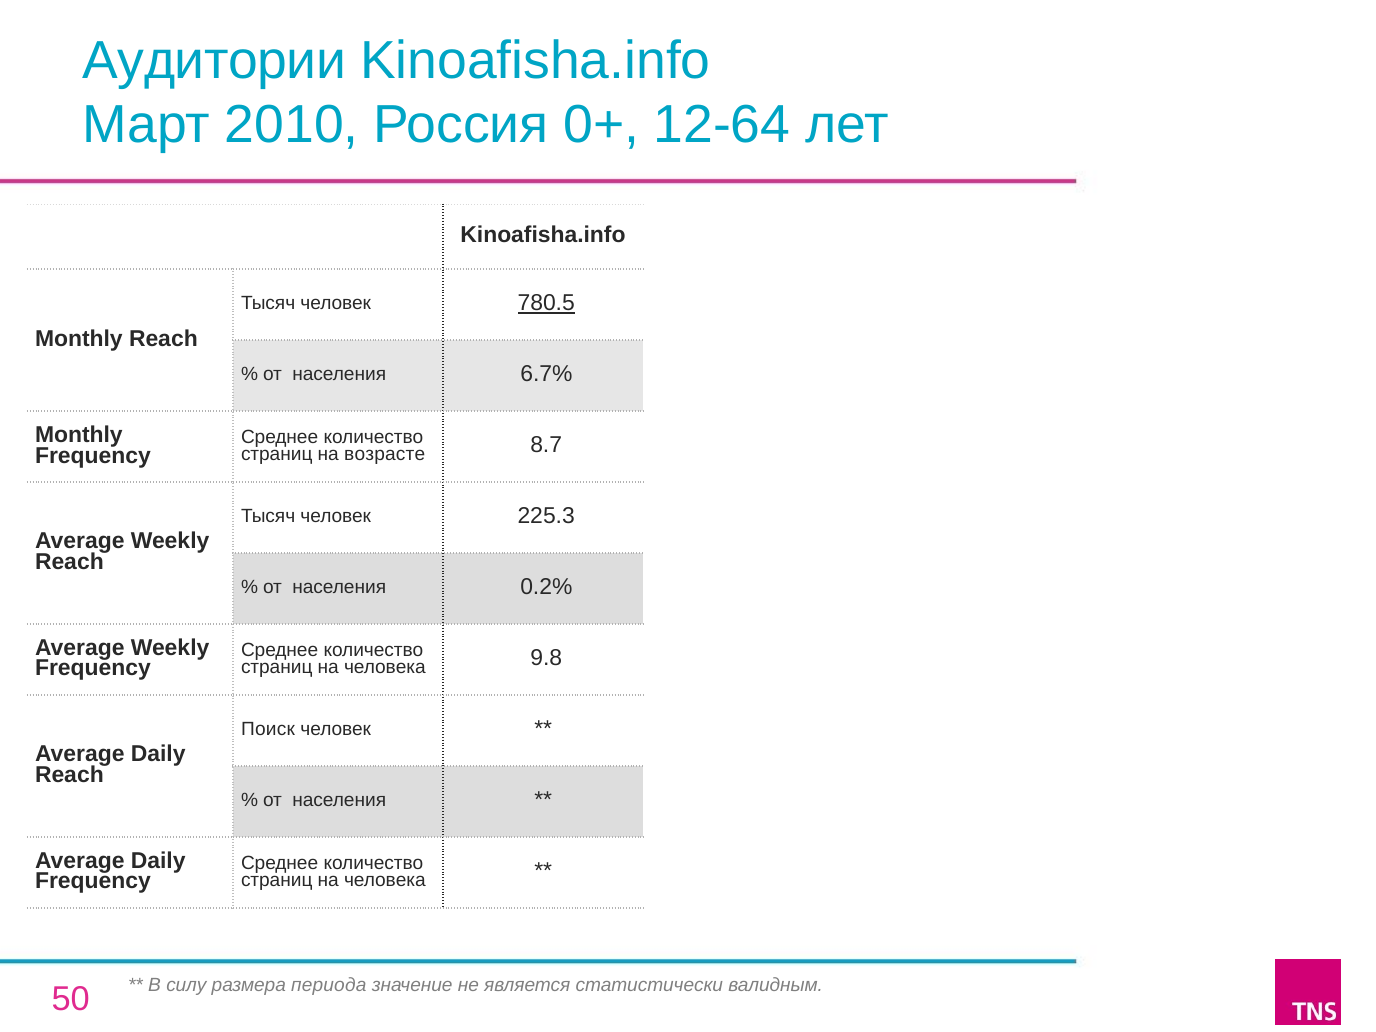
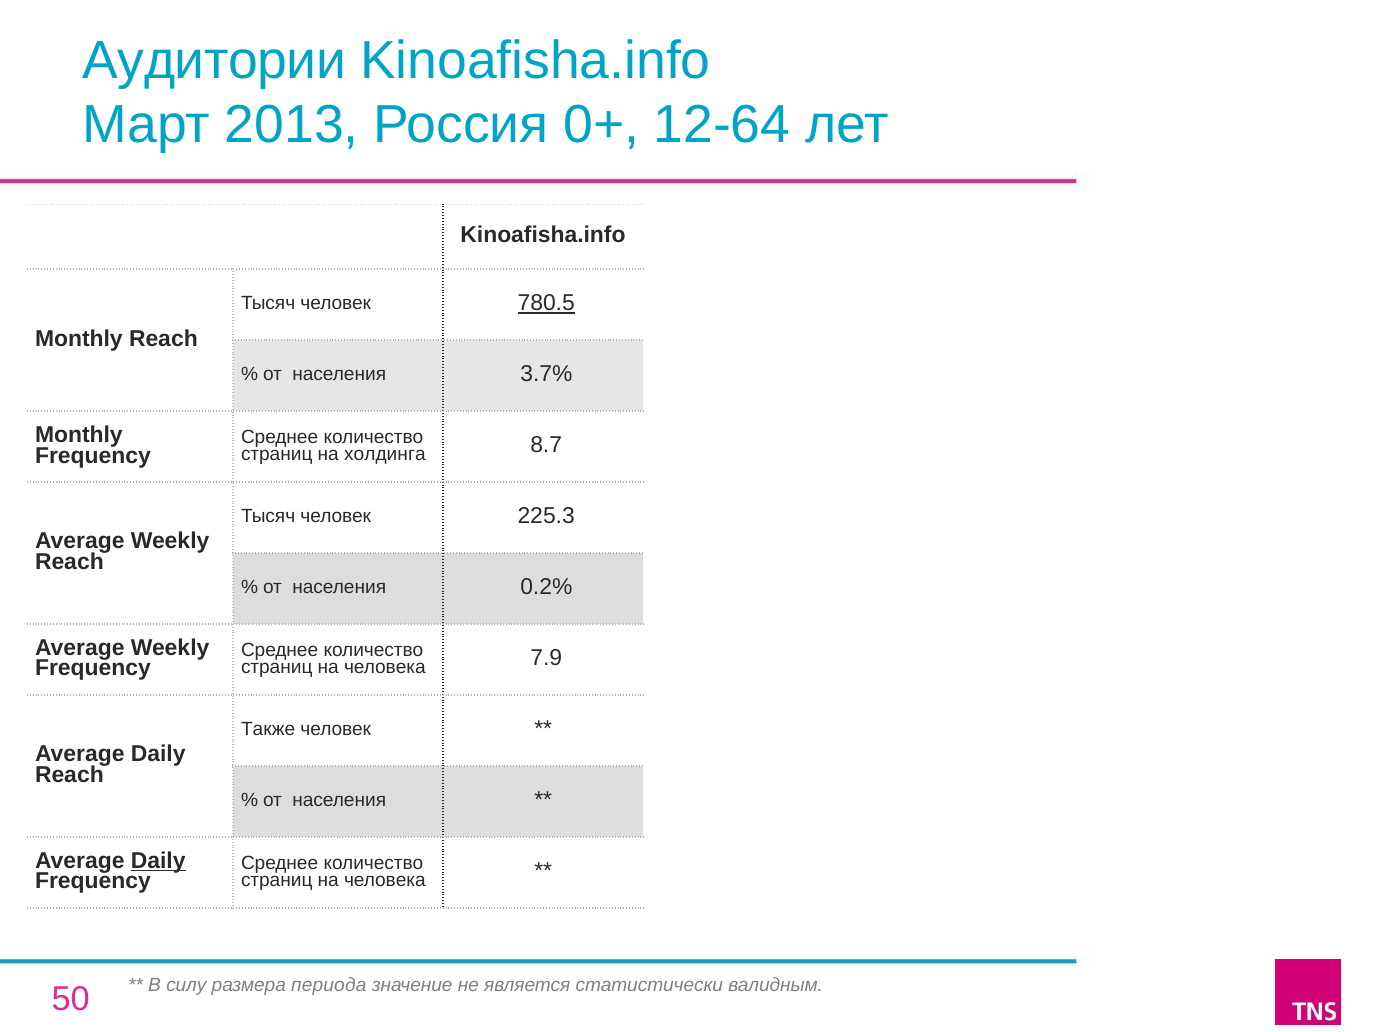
2010: 2010 -> 2013 (292, 125)
6.7%: 6.7% -> 3.7% (546, 374)
возрасте: возрасте -> холдинга (385, 454)
9.8: 9.8 -> 7.9 (546, 658)
Поиск: Поиск -> Также (268, 729)
Daily underline: none -> present (158, 861)
